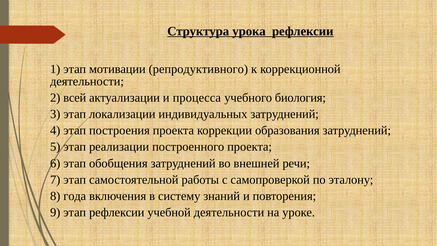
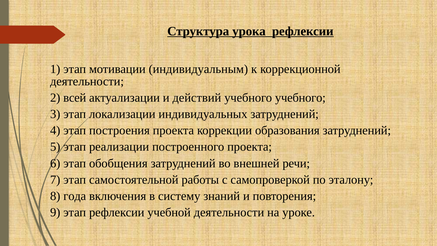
репродуктивного: репродуктивного -> индивидуальным (198, 69)
процесса: процесса -> действий (197, 98)
учебного биология: биология -> учебного (300, 98)
